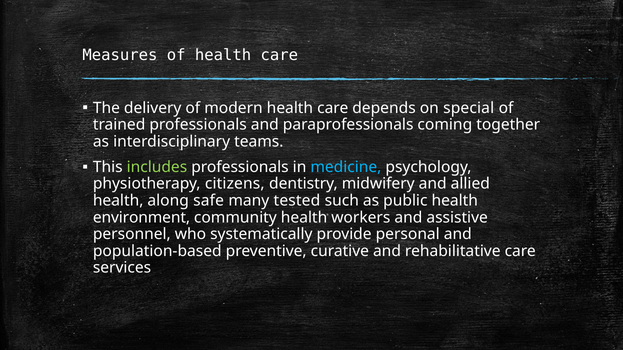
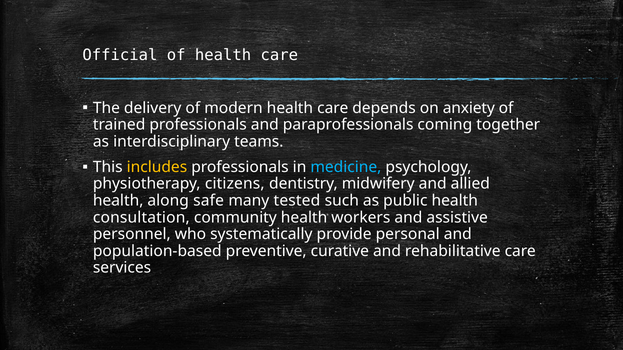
Measures: Measures -> Official (120, 55)
special: special -> anxiety (469, 108)
includes colour: light green -> yellow (157, 167)
environment: environment -> consultation (141, 218)
